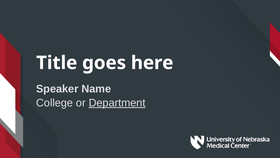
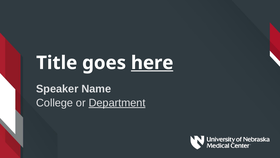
here underline: none -> present (152, 63)
